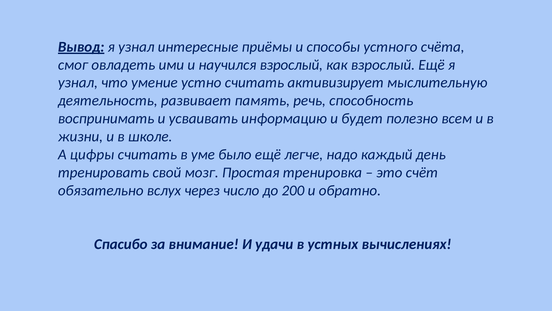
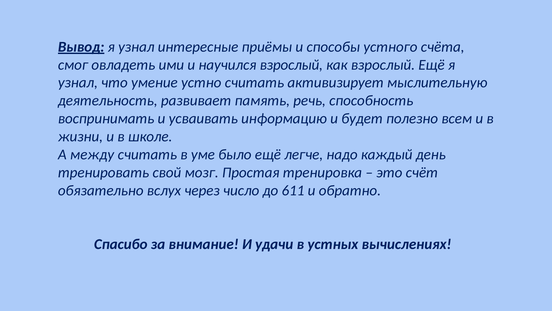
цифры: цифры -> между (92, 154)
200: 200 -> 611 (293, 190)
